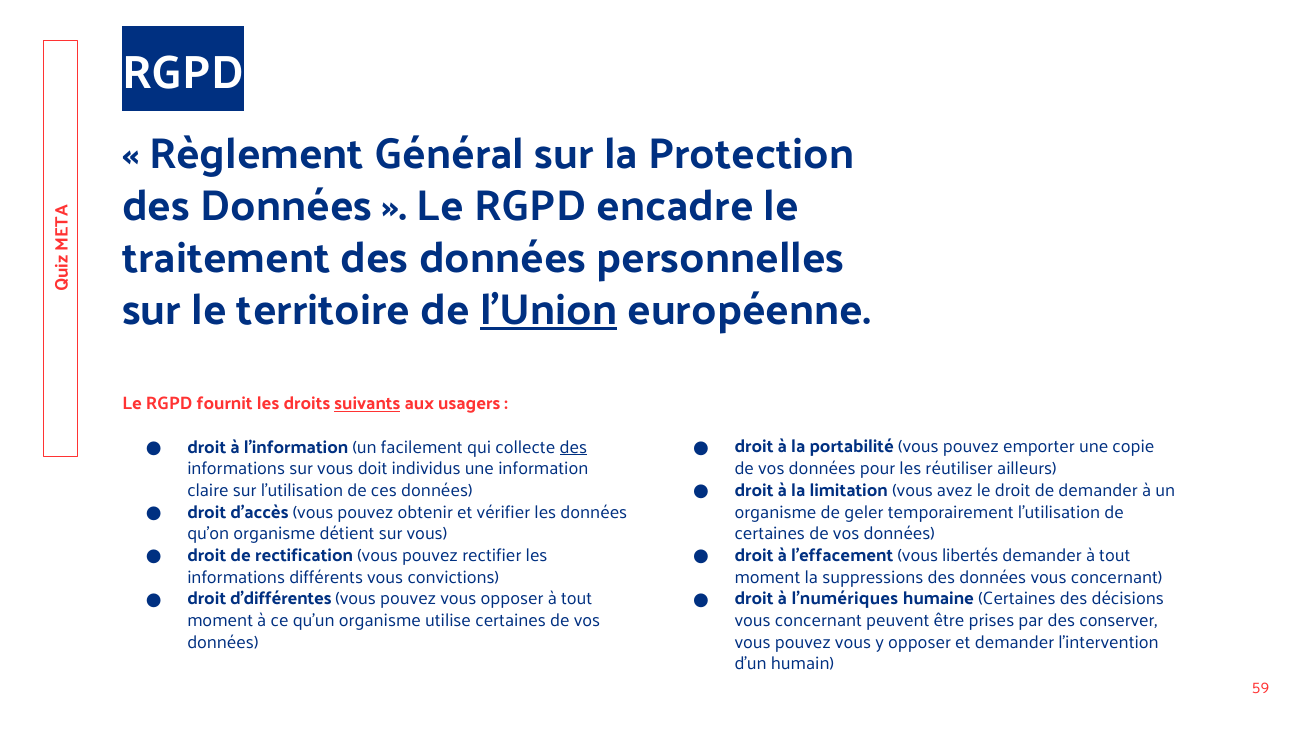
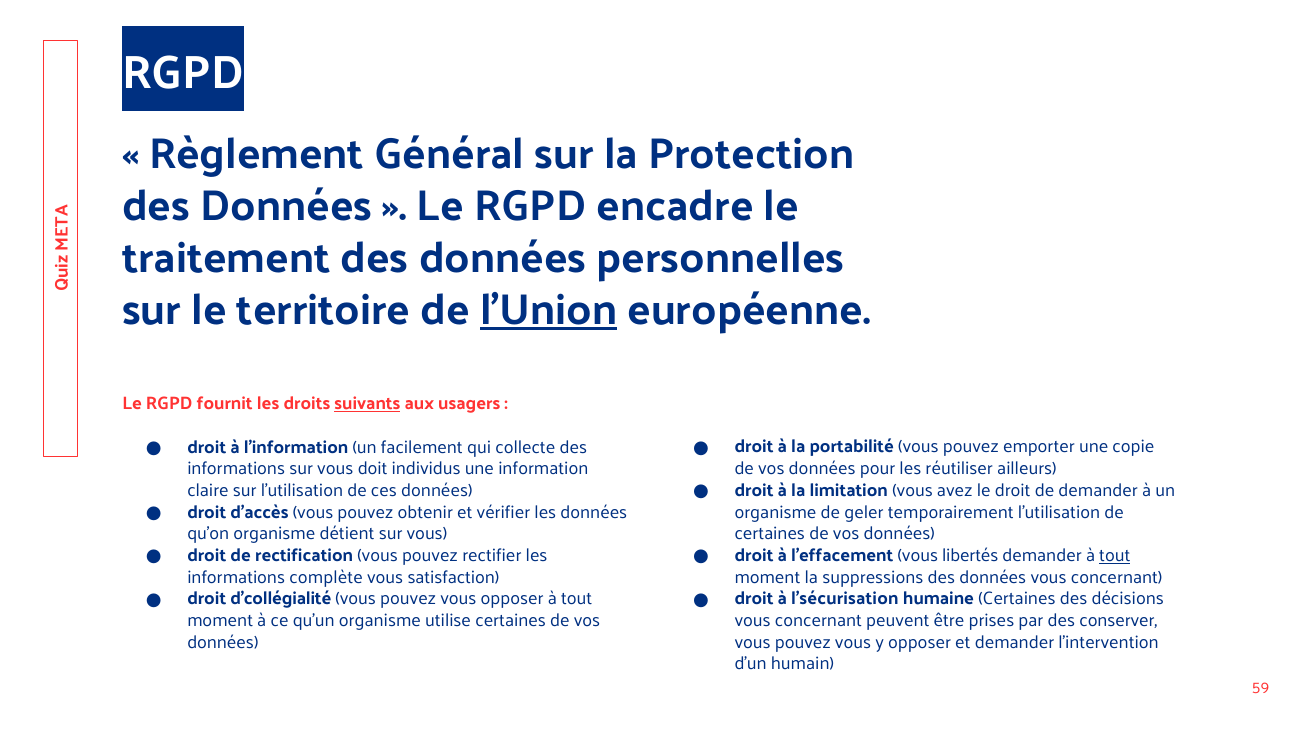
des underline: present -> none (573, 447)
tout underline: none -> present (1115, 556)
différents: différents -> complète (326, 577)
convictions: convictions -> satisfaction (453, 577)
d’différentes: d’différentes -> d’collégialité (281, 599)
l’numériques: l’numériques -> l’sécurisation (845, 599)
